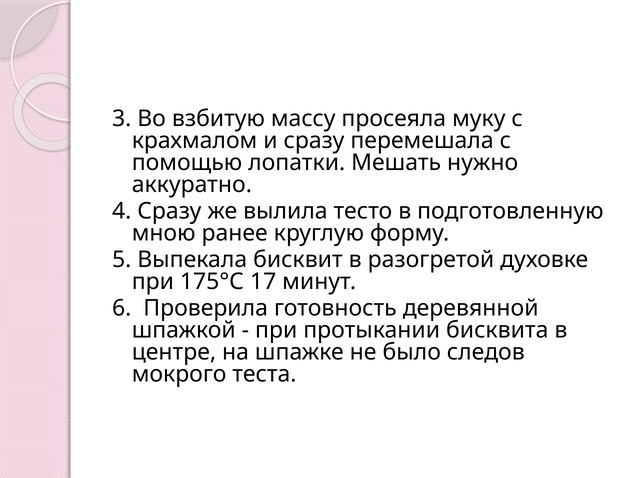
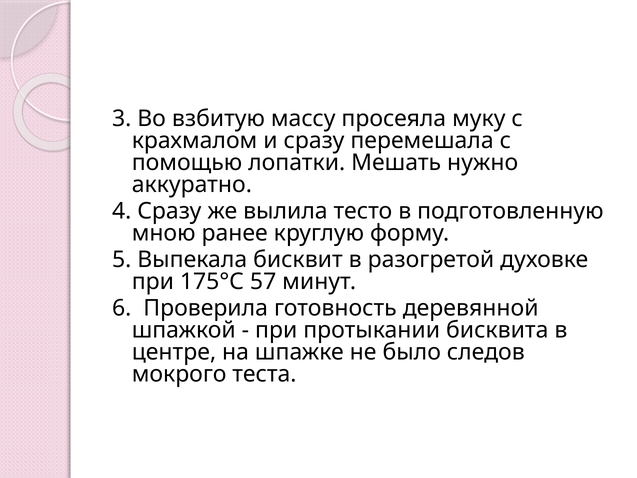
17: 17 -> 57 (263, 281)
